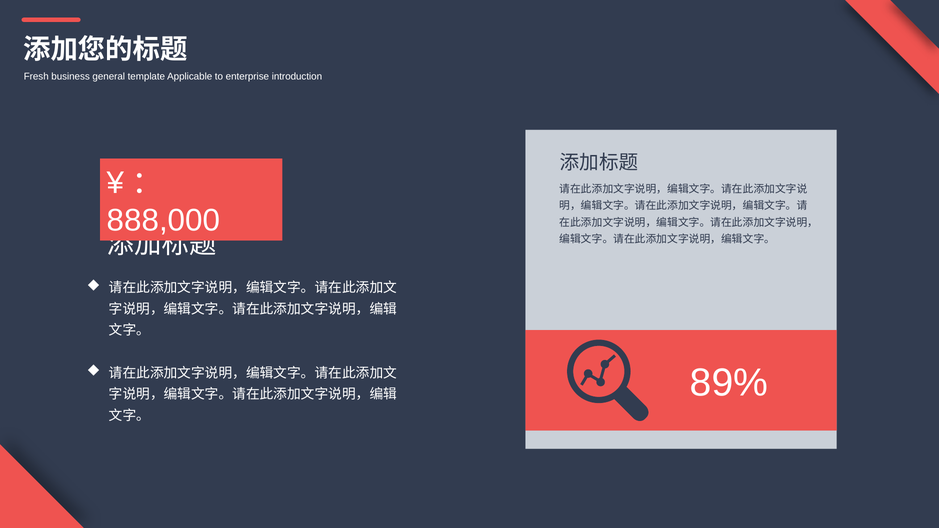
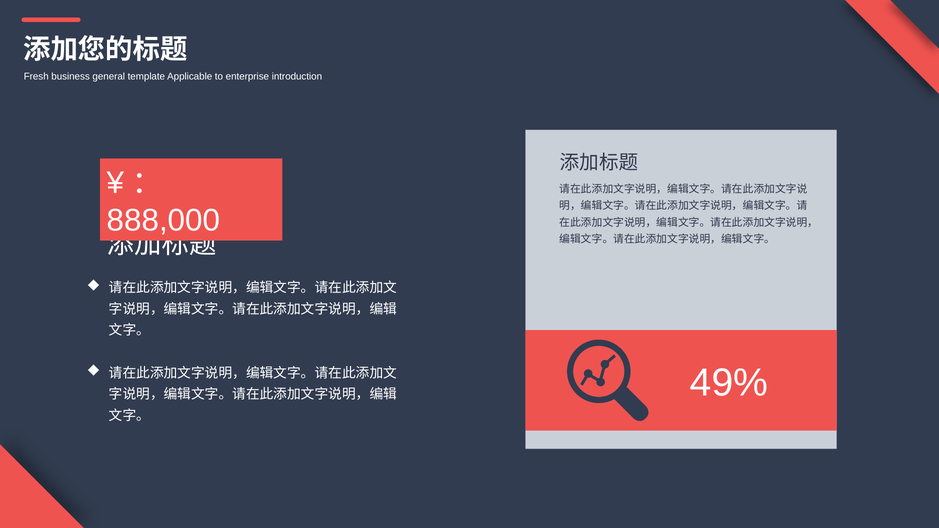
89%: 89% -> 49% (729, 383)
